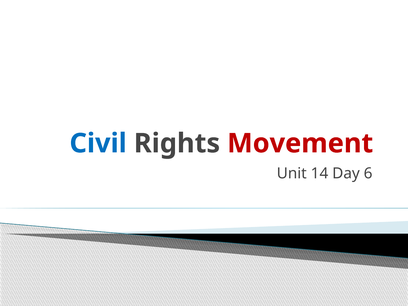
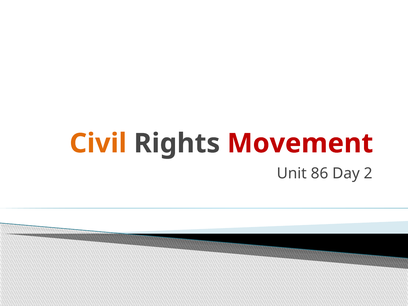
Civil colour: blue -> orange (98, 143)
14: 14 -> 86 (320, 173)
6: 6 -> 2 (368, 173)
